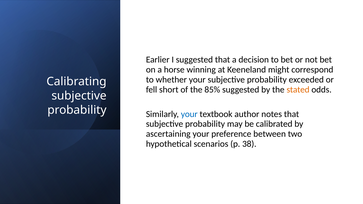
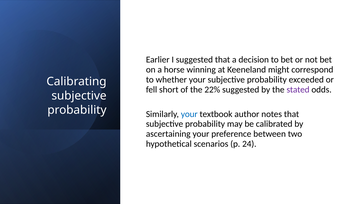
85%: 85% -> 22% (212, 90)
stated colour: orange -> purple (298, 90)
38: 38 -> 24 (249, 144)
